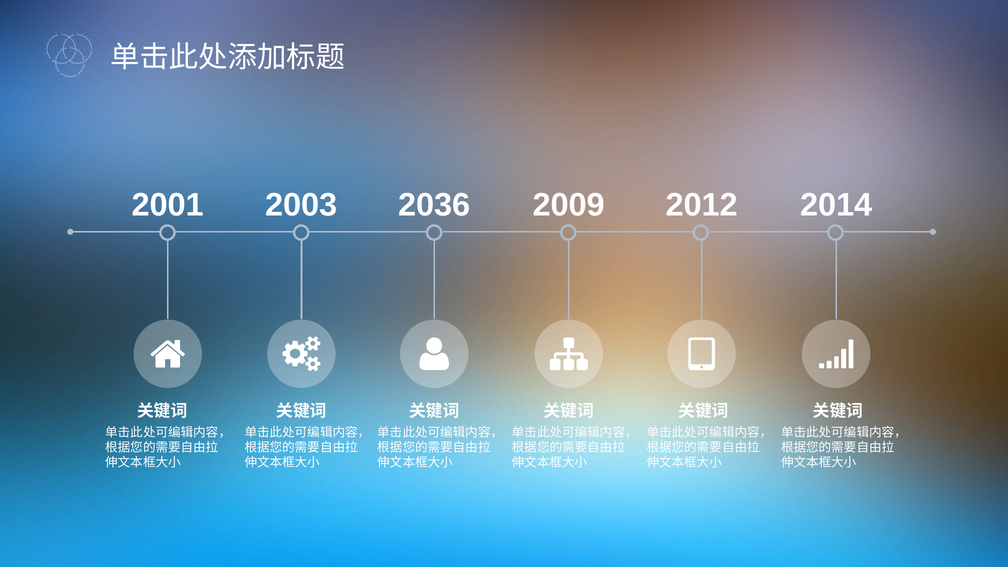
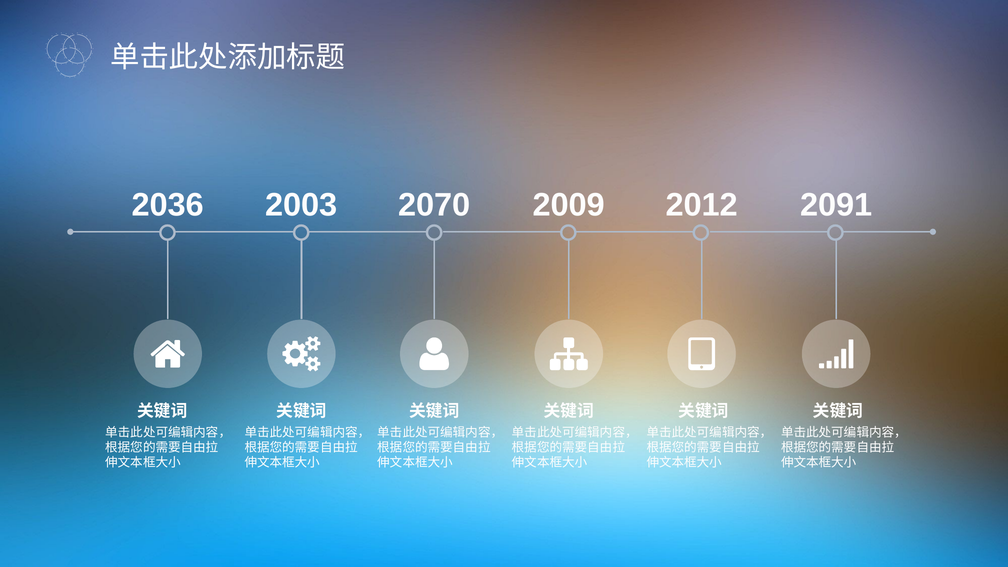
2001: 2001 -> 2036 (168, 205)
2036: 2036 -> 2070 (434, 205)
2014: 2014 -> 2091 (836, 205)
